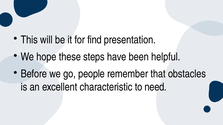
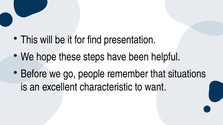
obstacles: obstacles -> situations (187, 74)
need: need -> want (156, 87)
